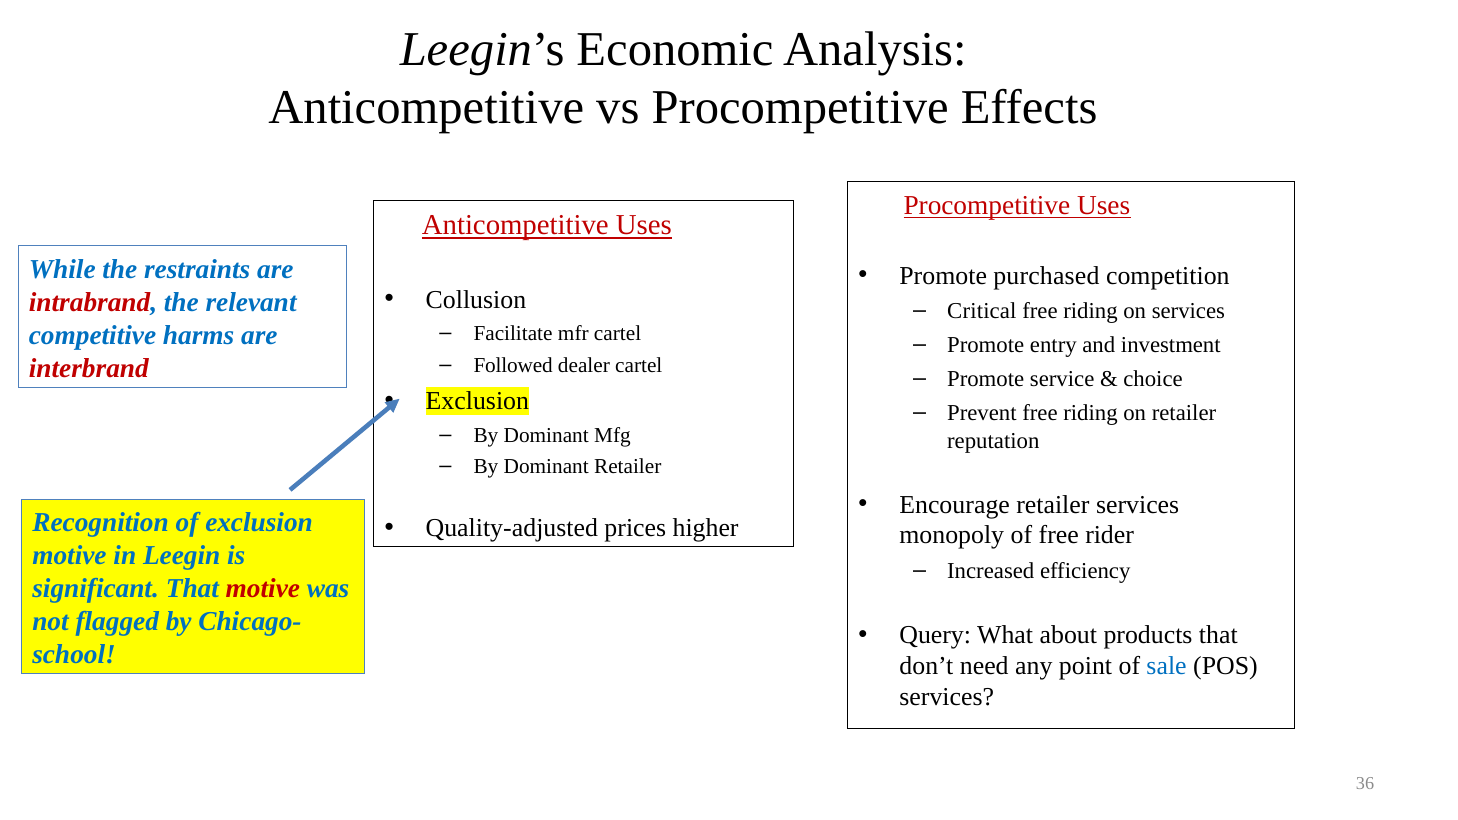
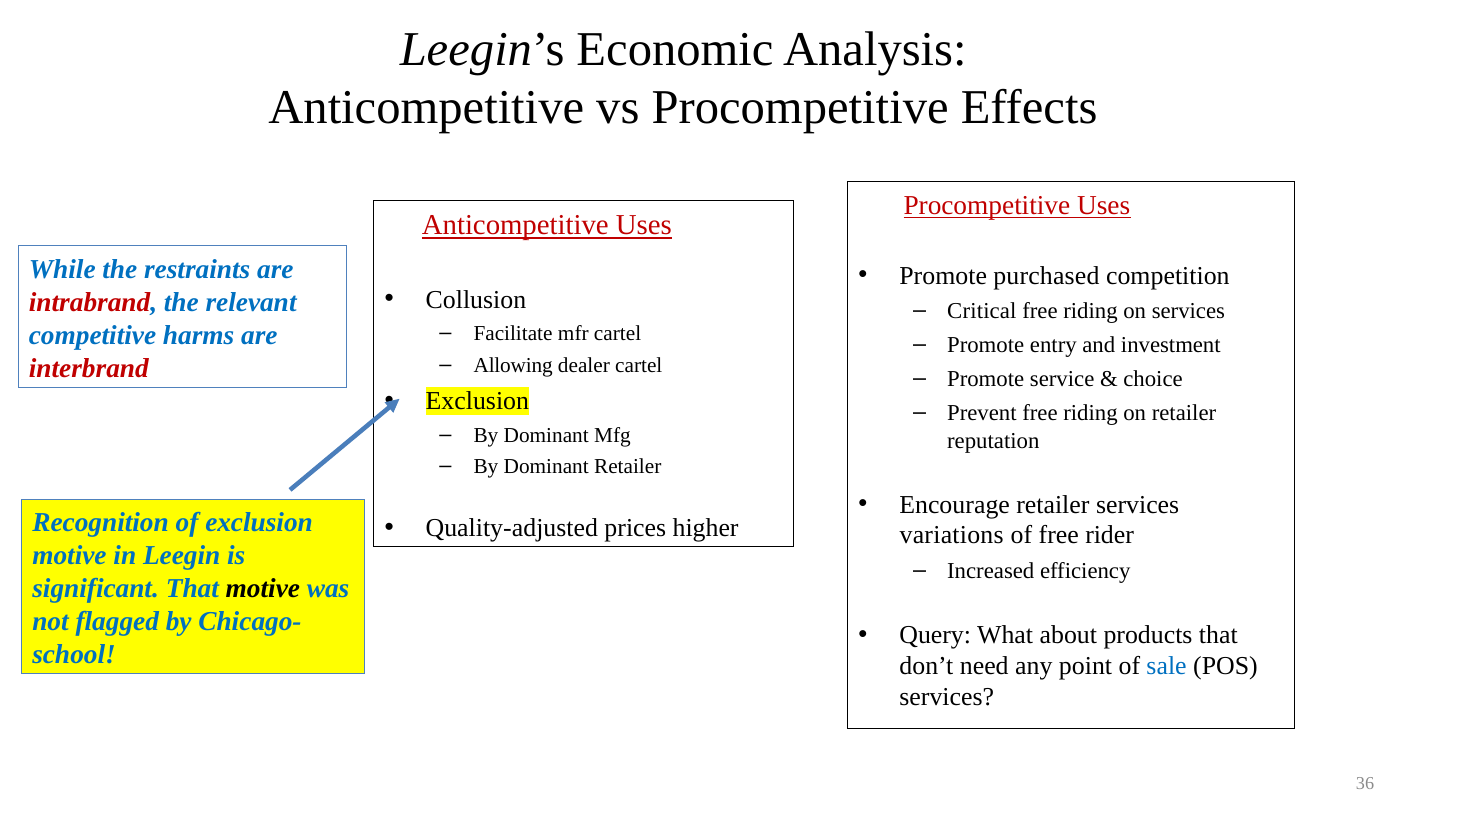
Followed: Followed -> Allowing (513, 365)
monopoly: monopoly -> variations (952, 536)
motive colour: red -> black (263, 589)
